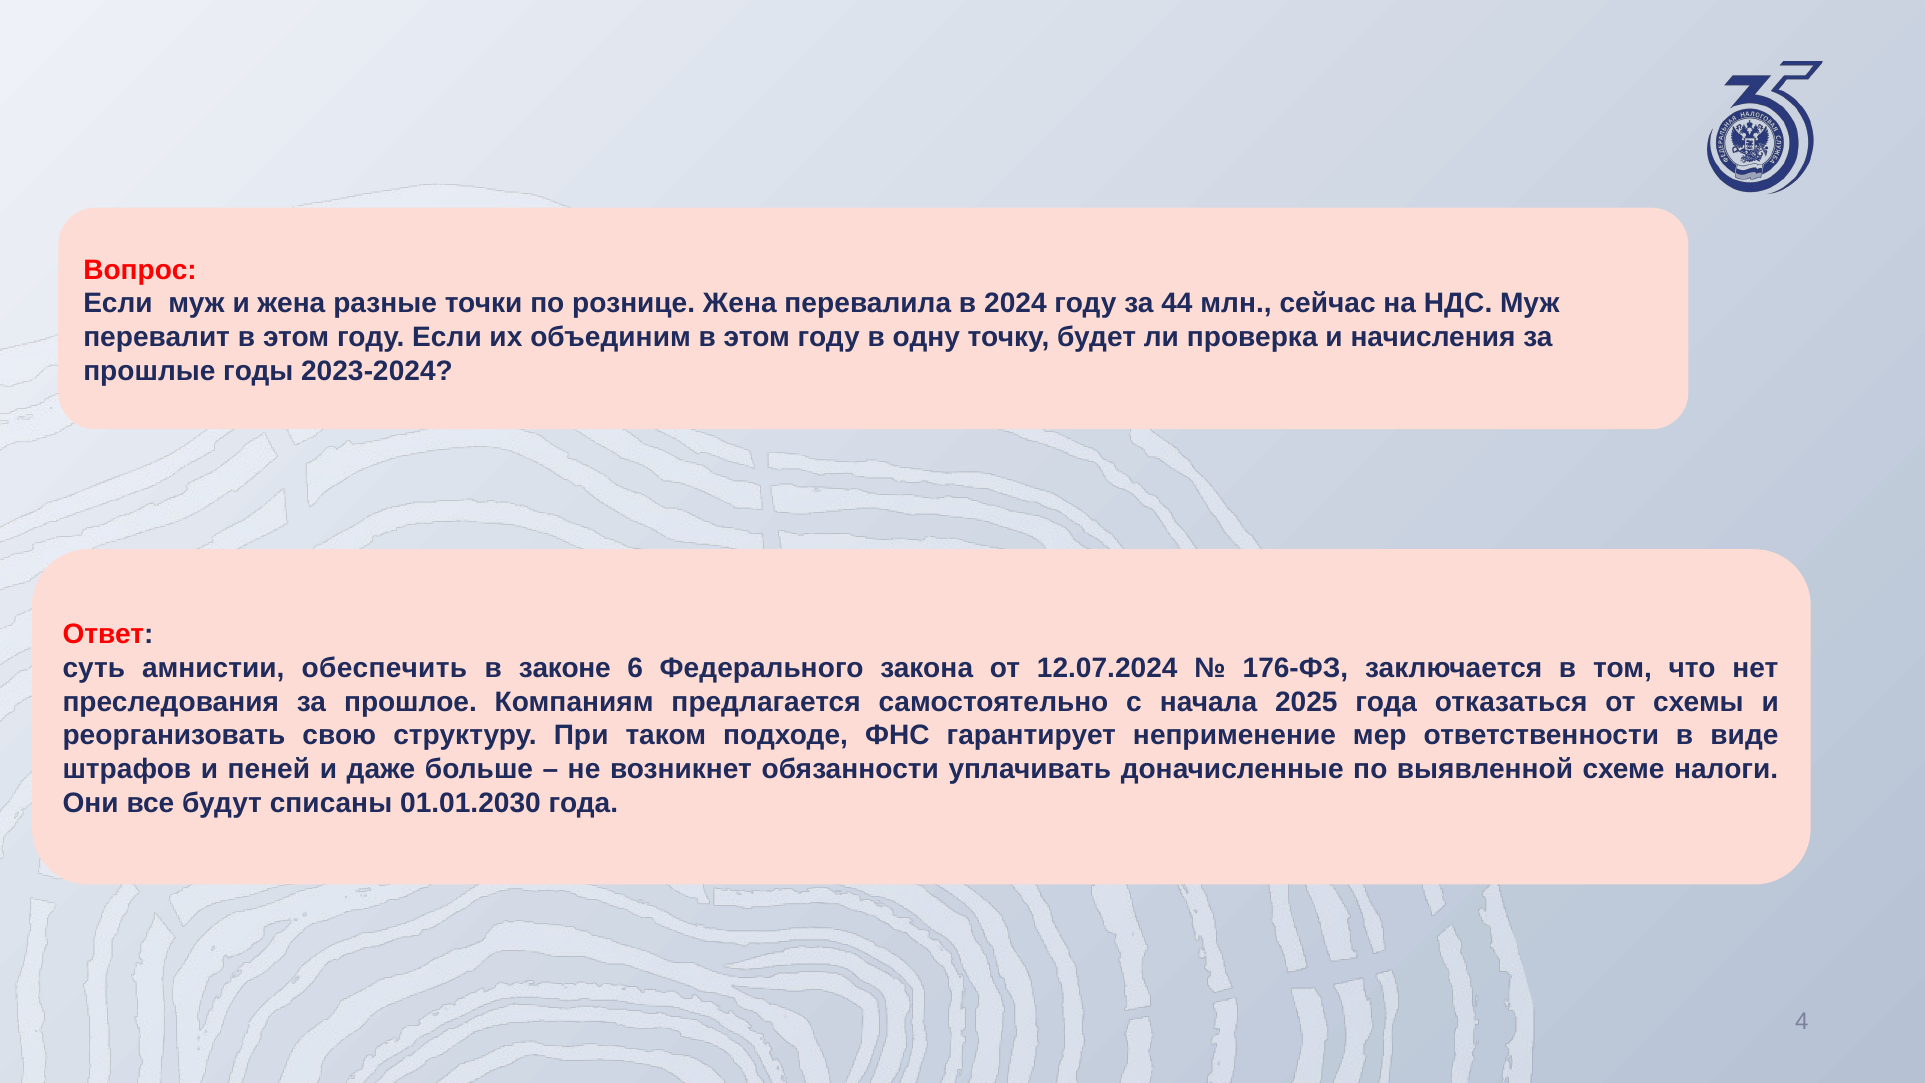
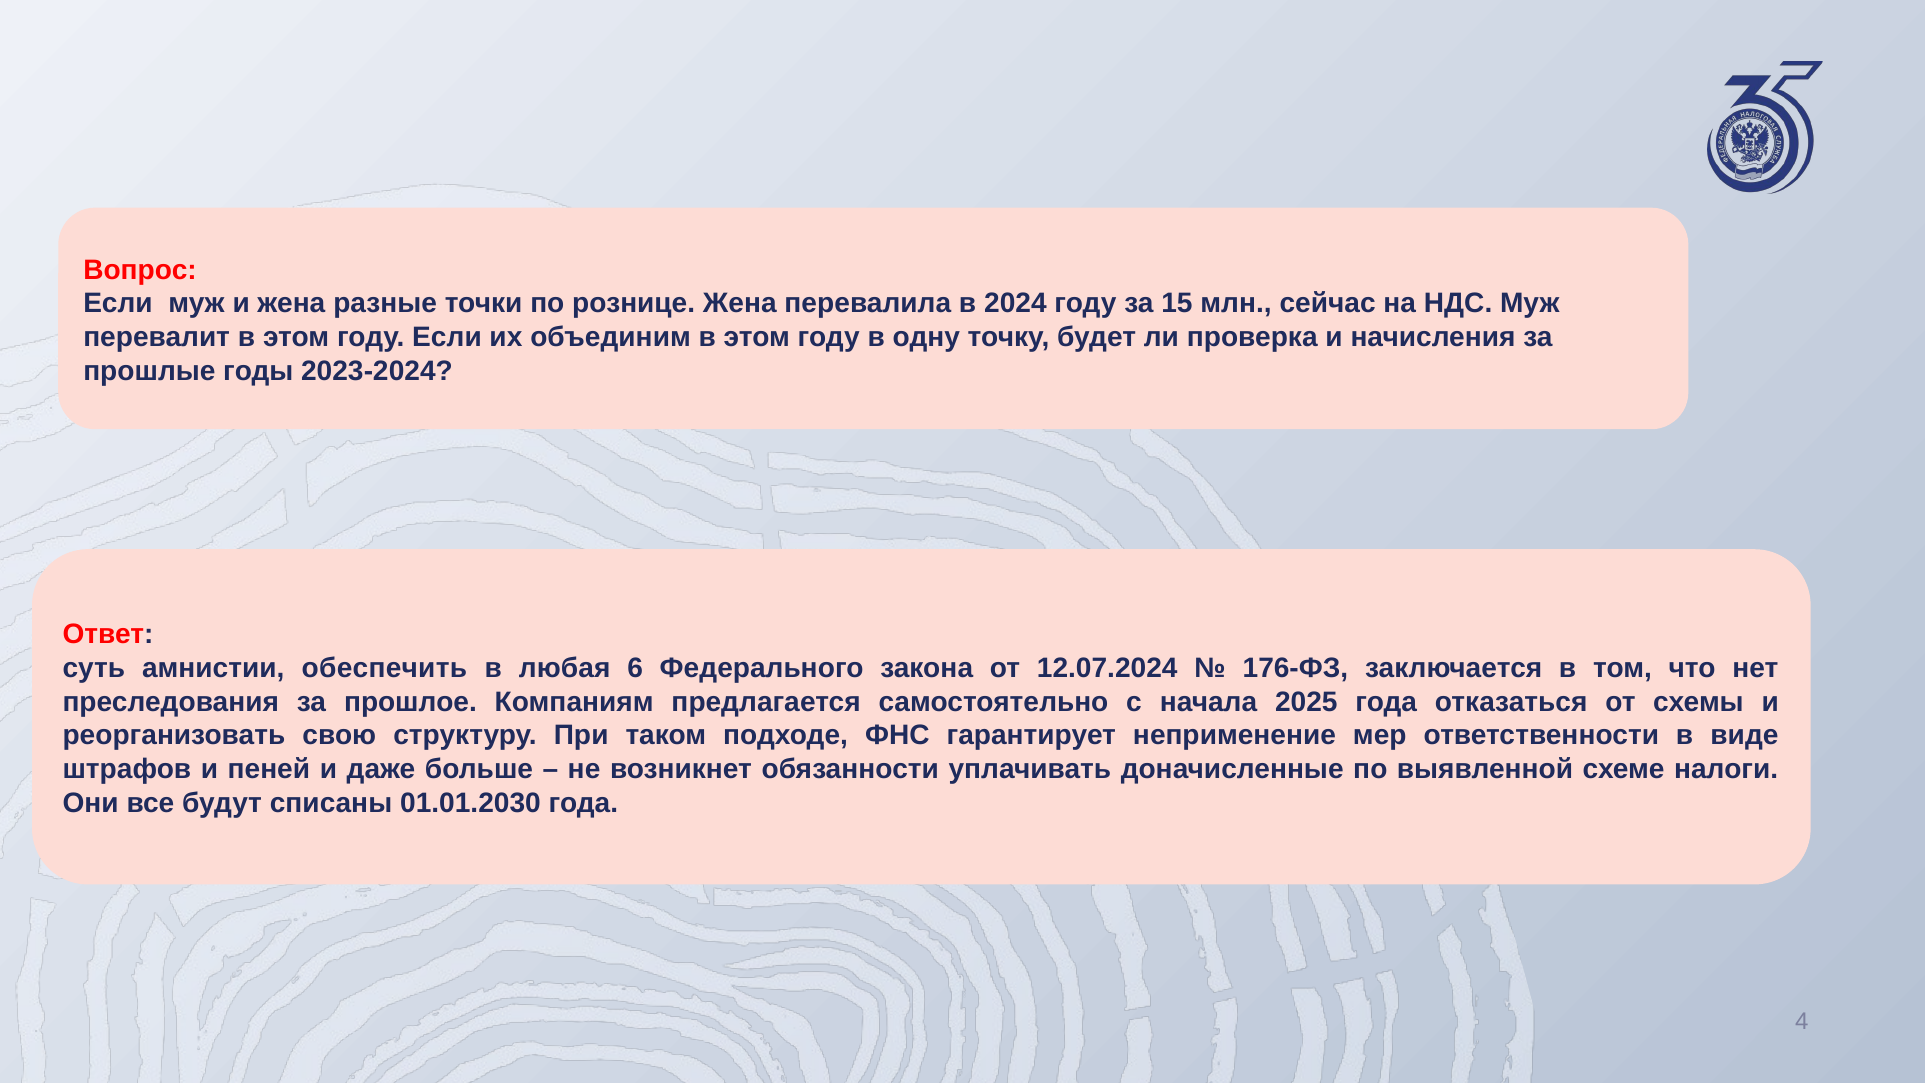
44: 44 -> 15 (1177, 303)
законе: законе -> любая (565, 668)
